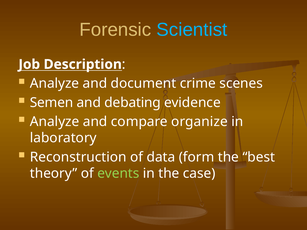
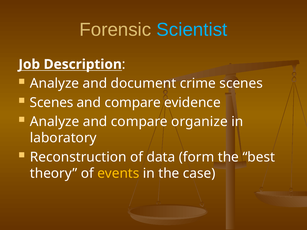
Semen: Semen -> Scenes (52, 103)
debating: debating -> compare (133, 103)
events colour: light green -> yellow (118, 174)
